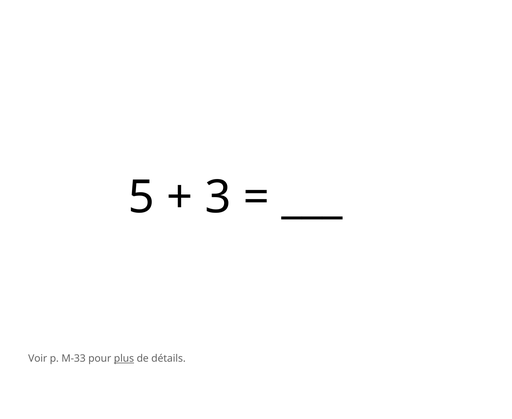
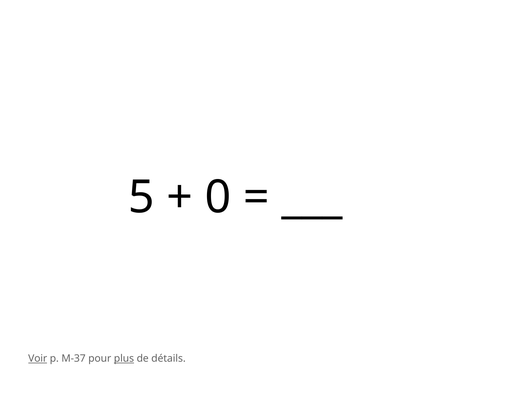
3: 3 -> 0 (218, 198)
Voir underline: none -> present (38, 359)
M-33: M-33 -> M-37 (74, 359)
